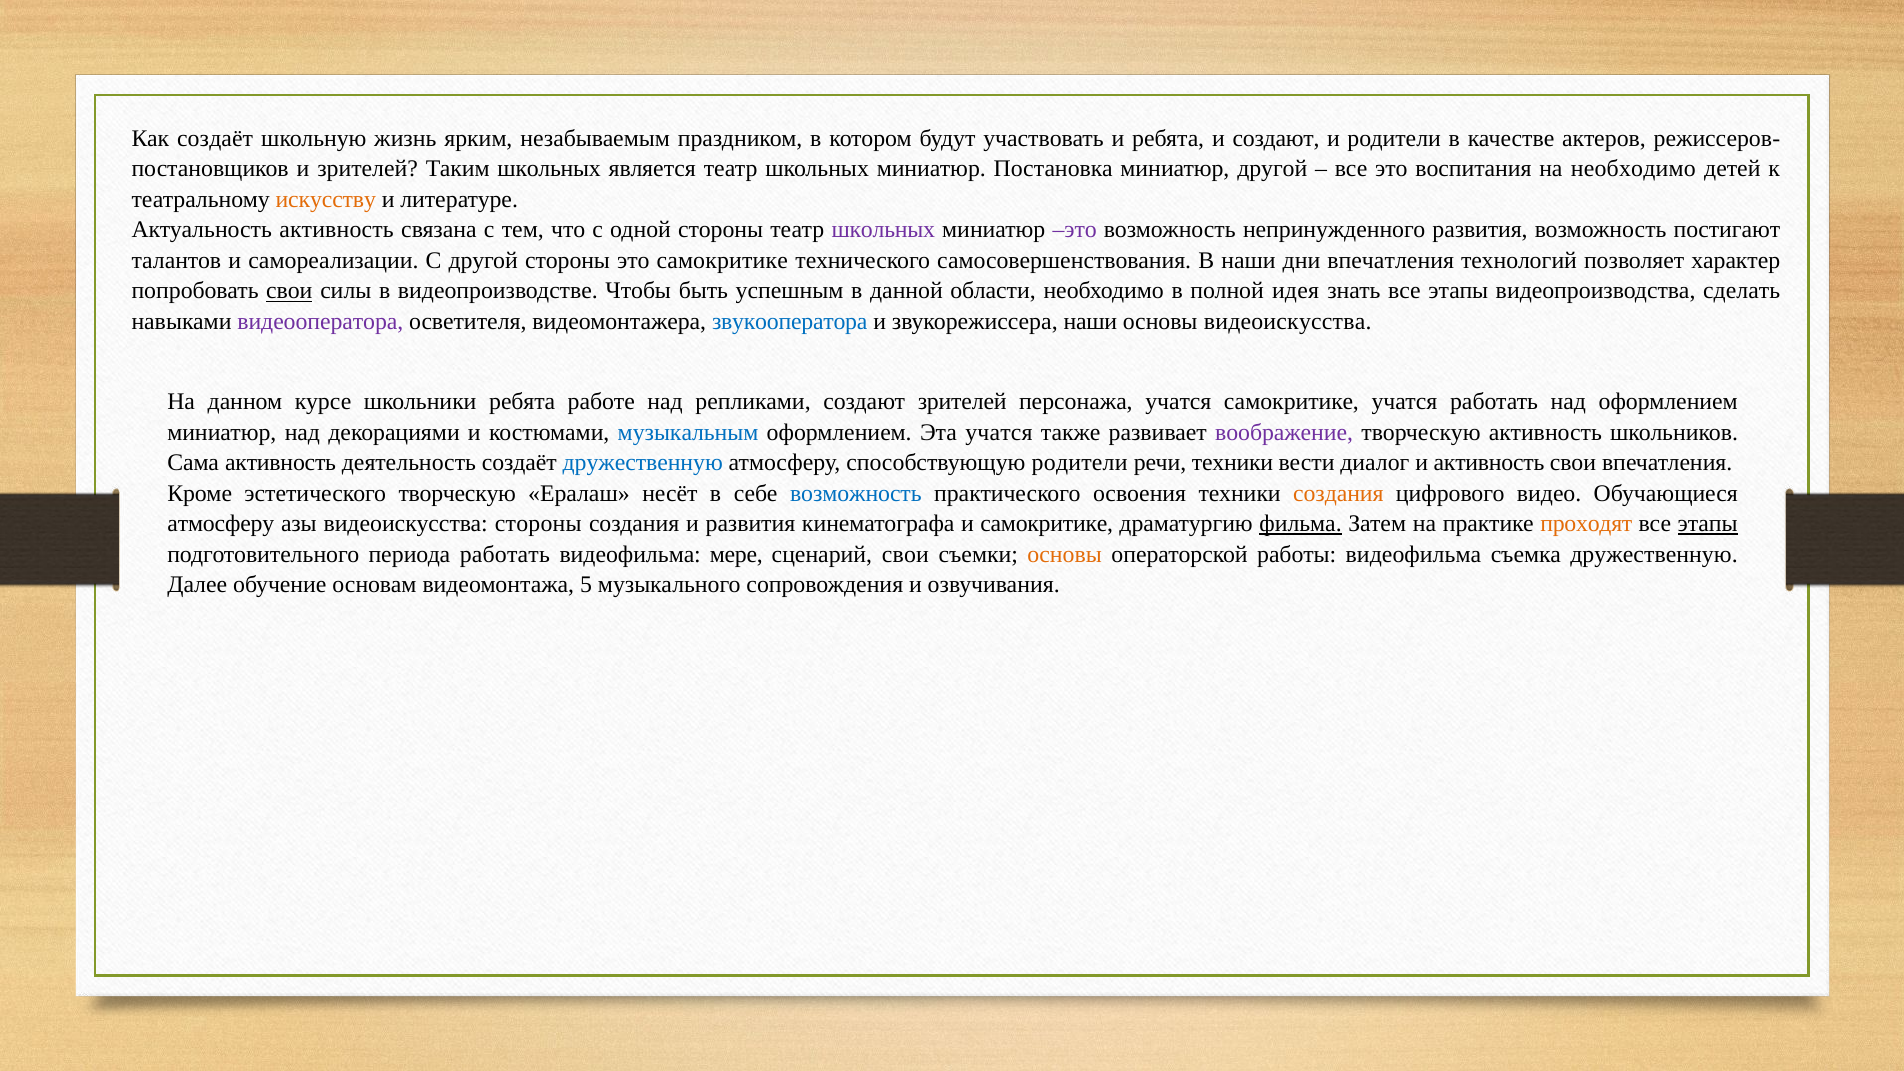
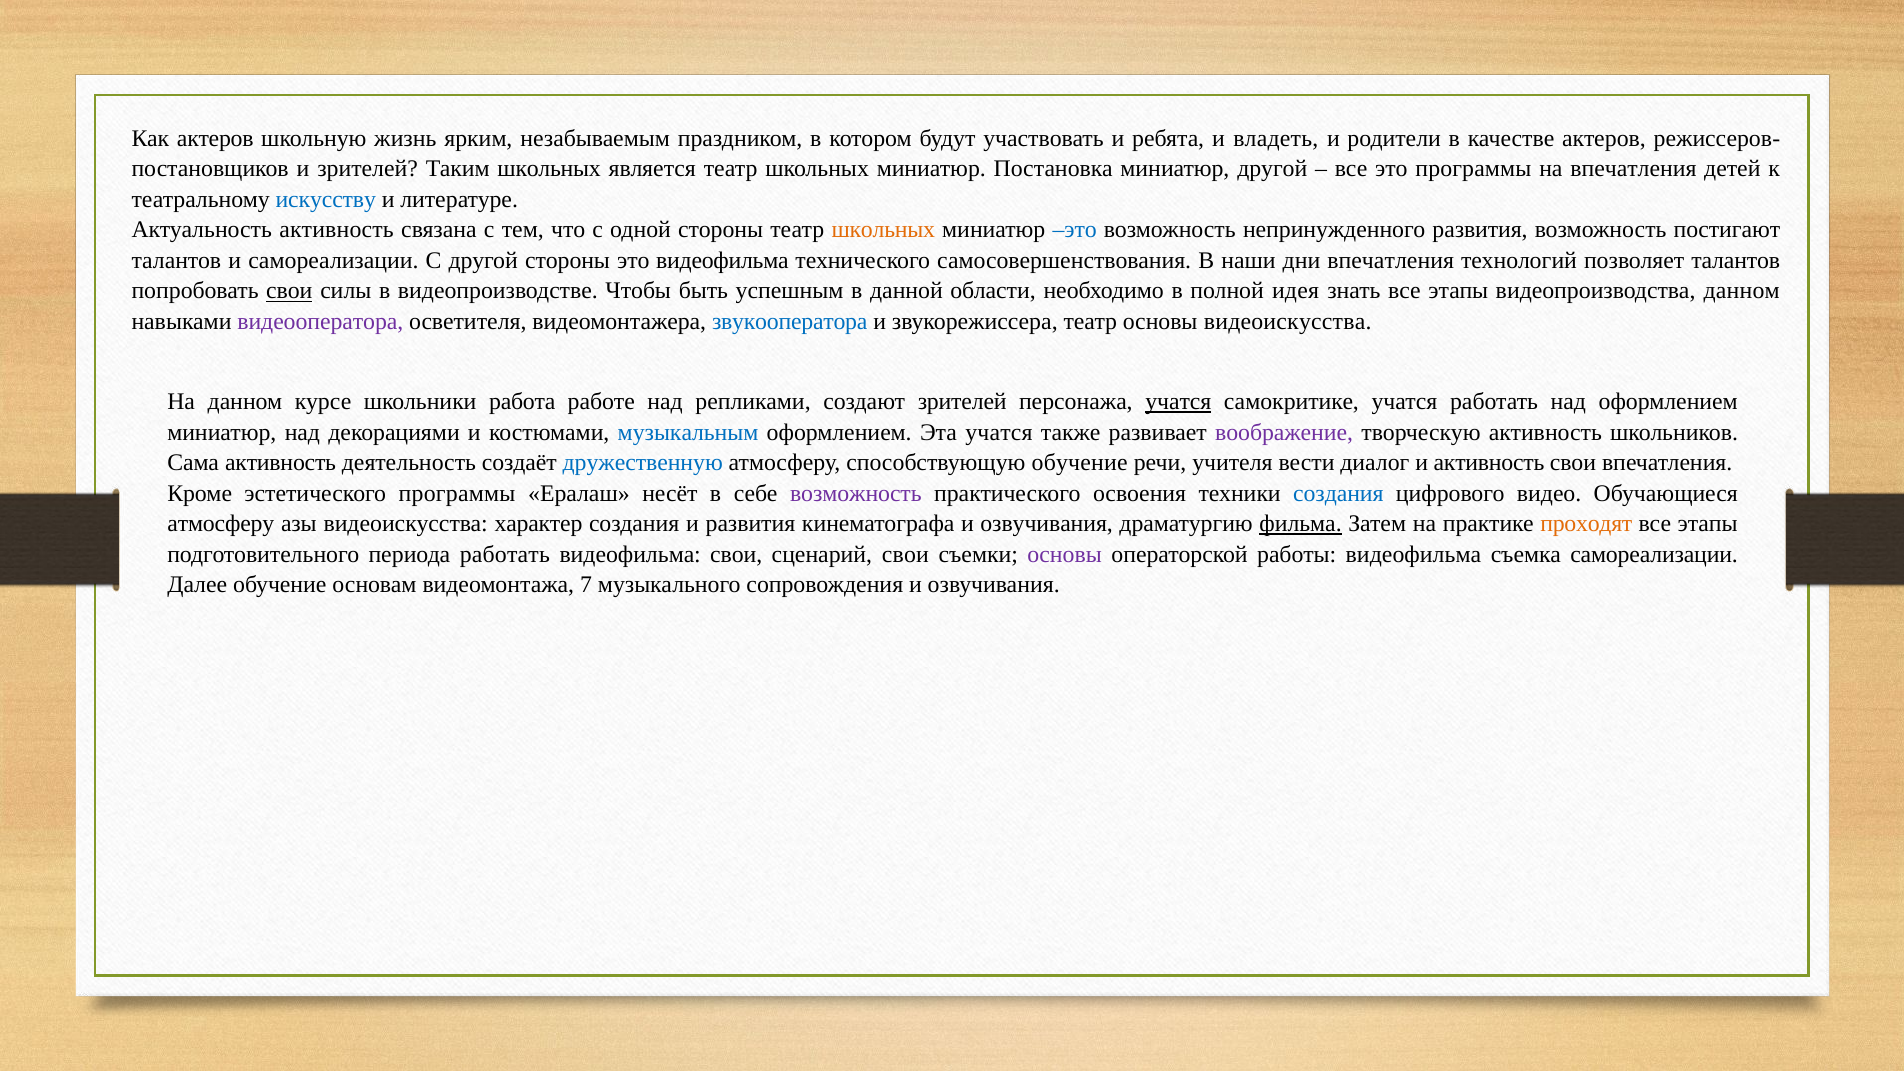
Как создаёт: создаёт -> актеров (215, 138)
и создают: создают -> владеть (1276, 138)
это воспитания: воспитания -> программы (1473, 169)
на необходимо: необходимо -> впечатления (1633, 169)
искусству colour: orange -> blue (326, 199)
школьных colour: purple -> orange (883, 230)
это colour: purple -> blue (1075, 230)
это самокритике: самокритике -> видеофильма (722, 261)
позволяет характер: характер -> талантов (1736, 261)
видеопроизводства сделать: сделать -> данном (1742, 291)
звукорежиссера наши: наши -> театр (1090, 322)
школьники ребята: ребята -> работа (522, 402)
учатся underline: none -> present (1178, 402)
способствующую родители: родители -> обучение (1080, 463)
речи техники: техники -> учителя (1232, 463)
эстетического творческую: творческую -> программы (457, 493)
возможность colour: blue -> purple (856, 493)
создания colour: orange -> blue (1338, 493)
видеоискусства стороны: стороны -> характер (538, 524)
кинематографа и самокритике: самокритике -> озвучивания (1047, 524)
этапы underline: present -> none (1708, 524)
видеофильма мере: мере -> свои (736, 554)
основы colour: orange -> purple (1065, 554)
съемка дружественную: дружественную -> самореализации (1654, 554)
5: 5 -> 7 (586, 585)
